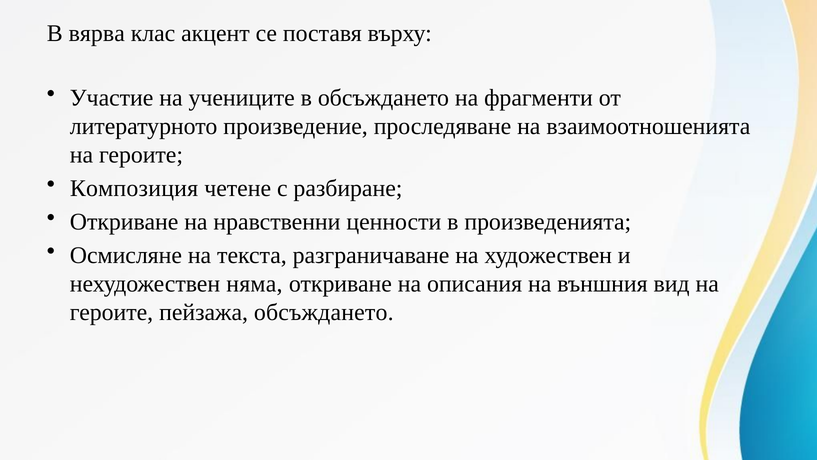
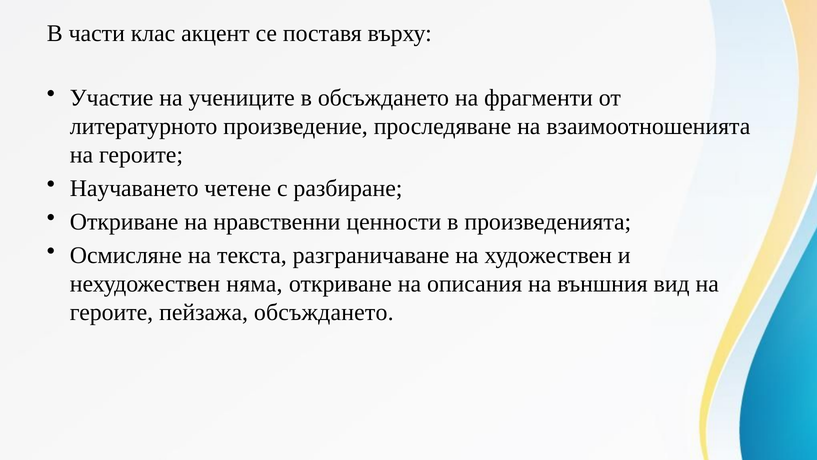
вярва: вярва -> части (97, 33)
Композиция: Композиция -> Научаването (134, 188)
